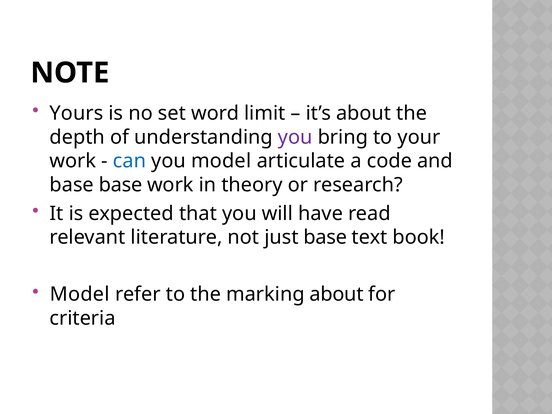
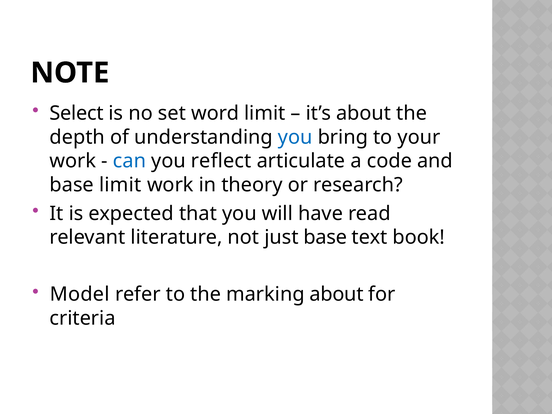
Yours: Yours -> Select (77, 113)
you colour: purple -> blue (295, 137)
you model: model -> reflect (221, 161)
base base: base -> limit (120, 185)
